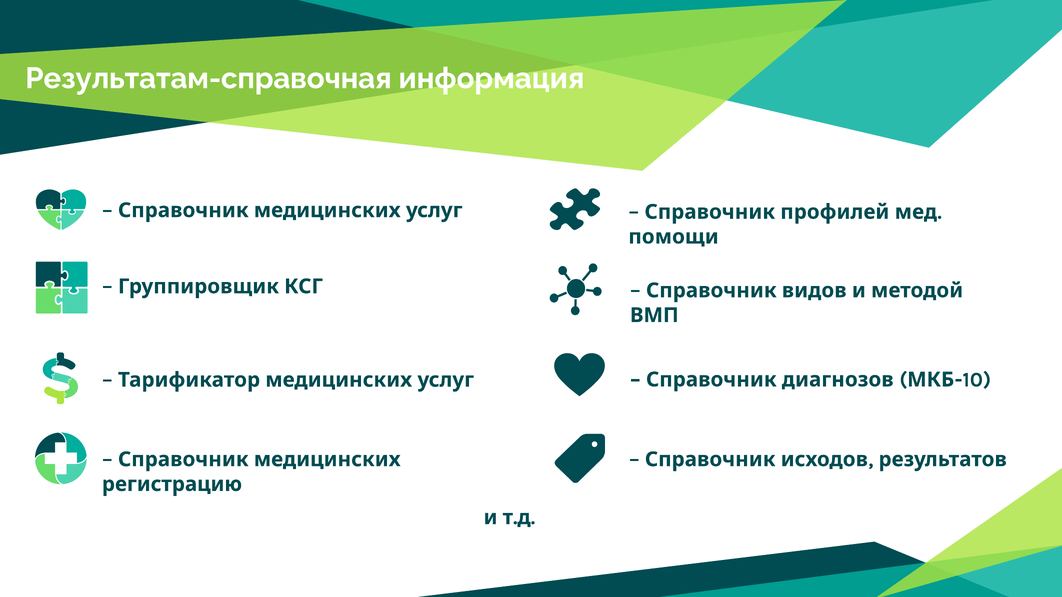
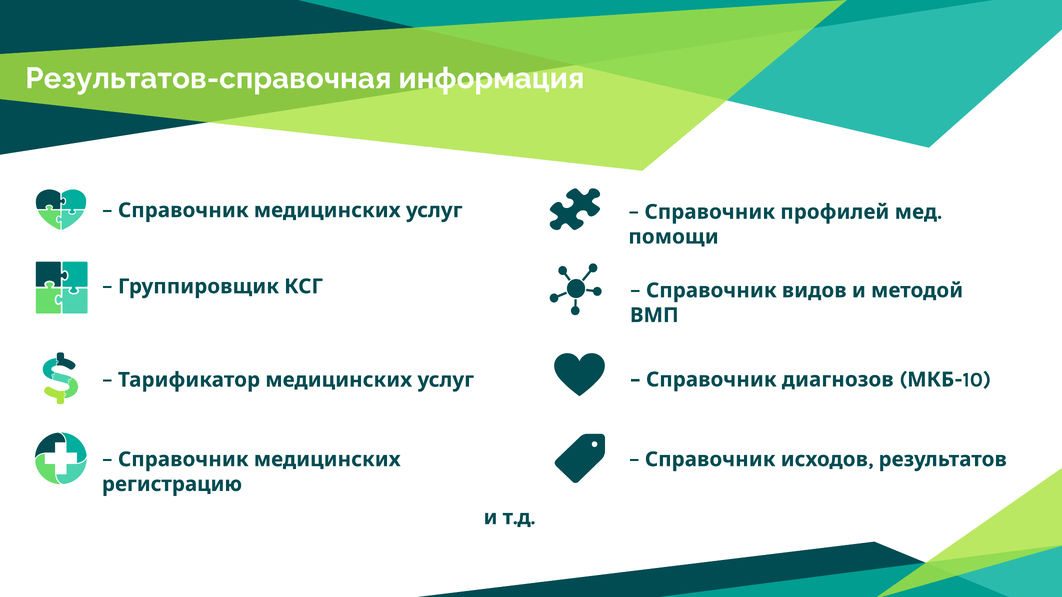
Результатам-справочная: Результатам-справочная -> Результатов-справочная (208, 78)
